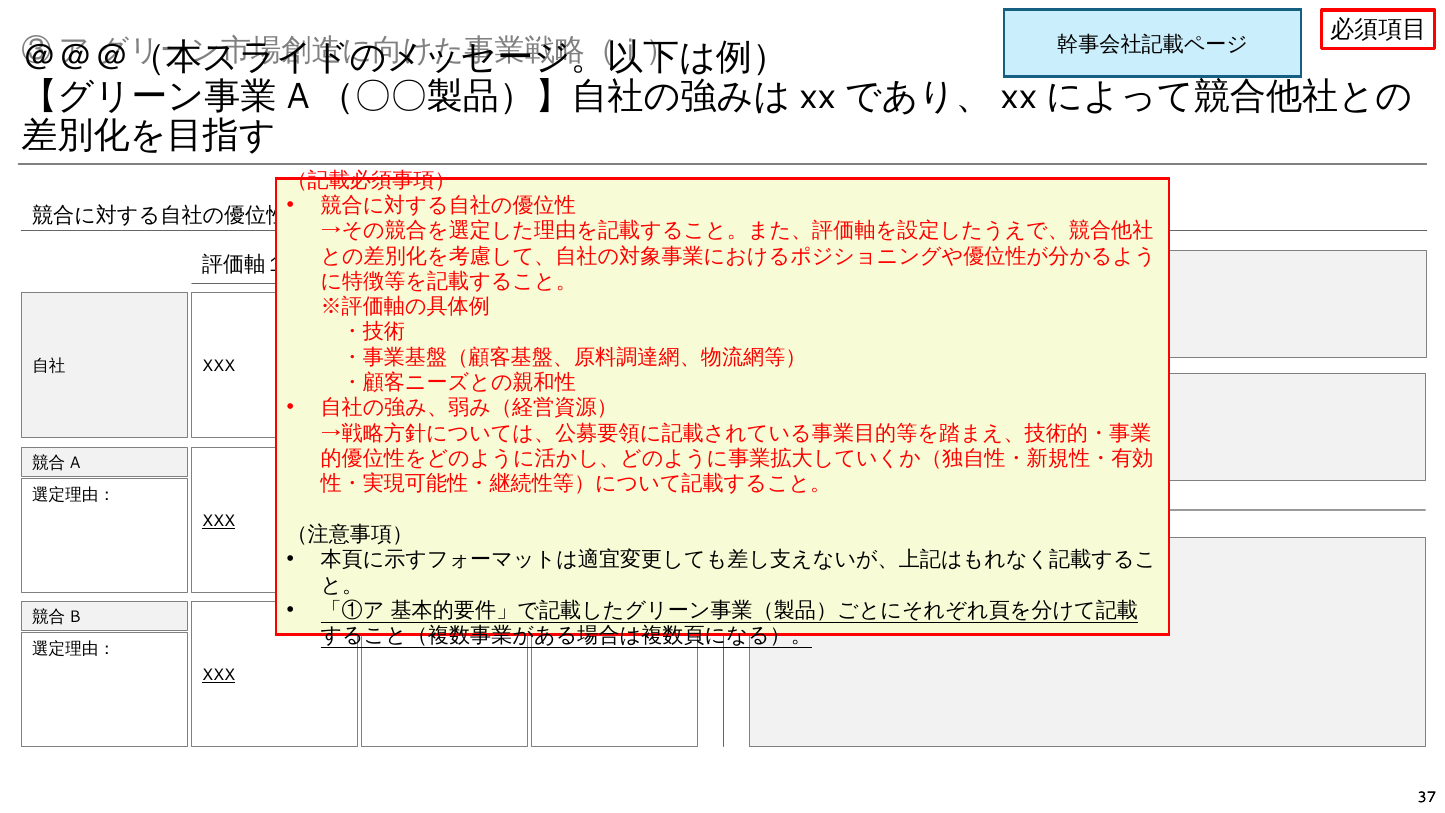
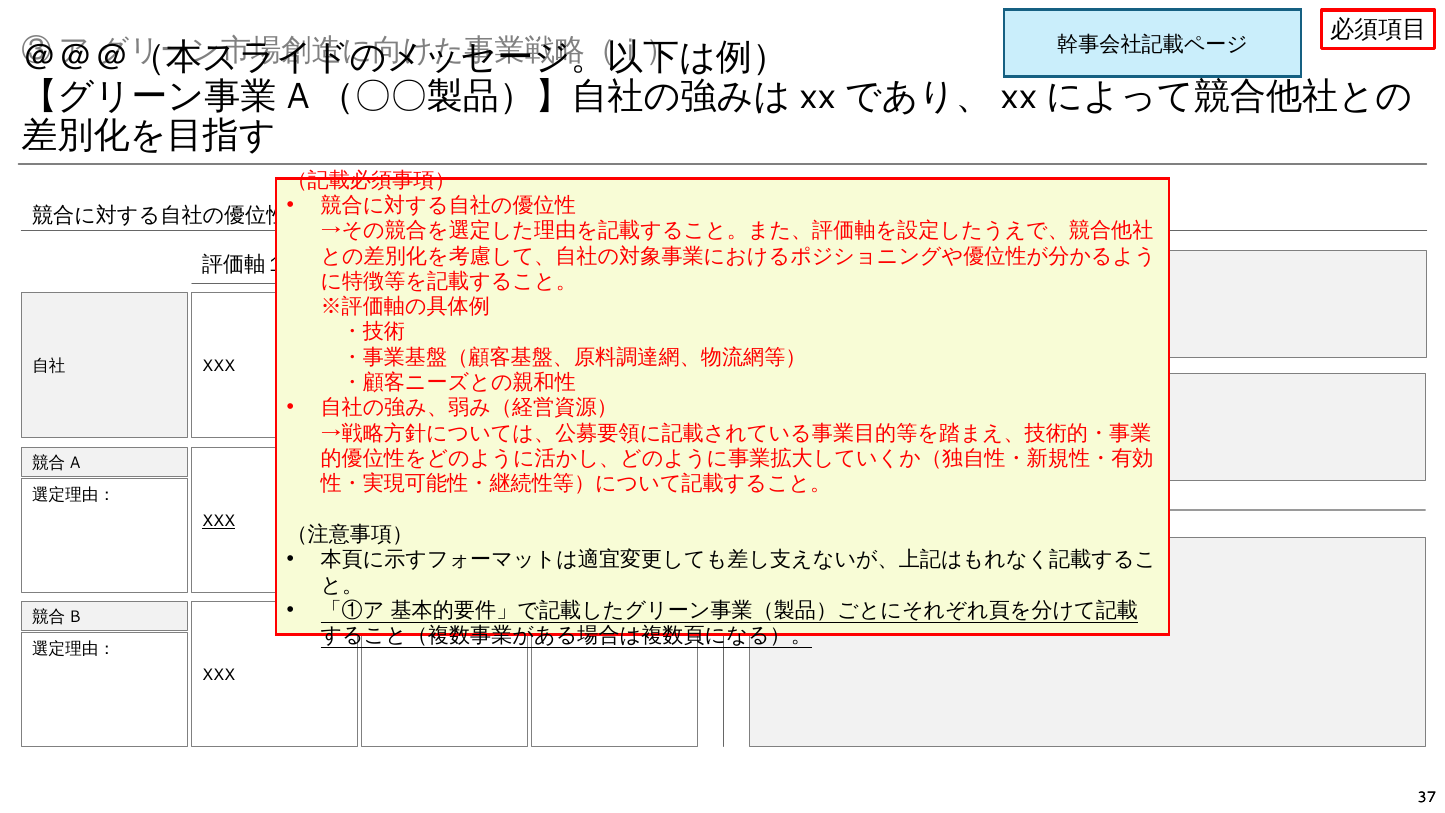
XXX underline: present -> none (219, 675)
